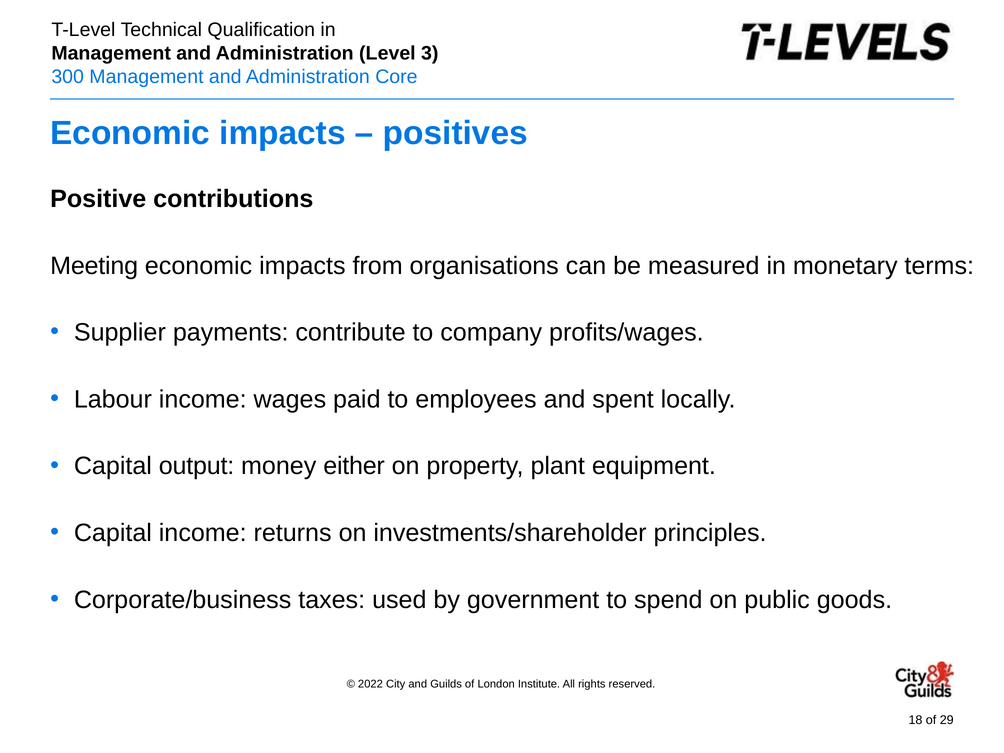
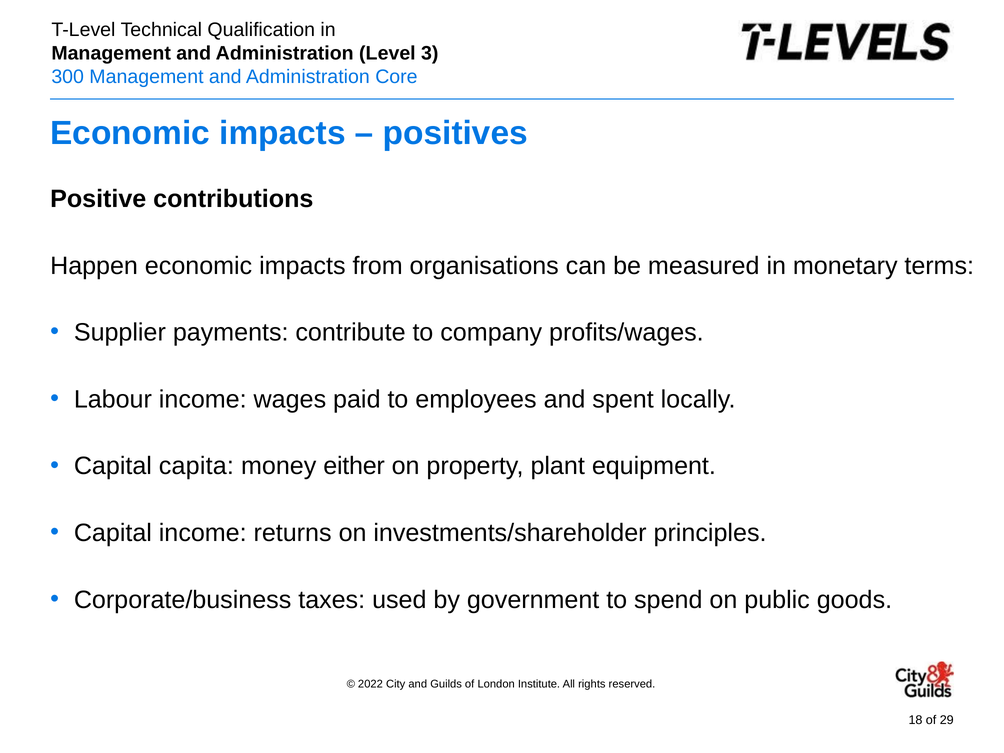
Meeting: Meeting -> Happen (94, 266)
output: output -> capita (196, 466)
